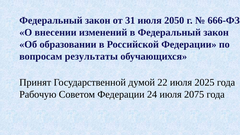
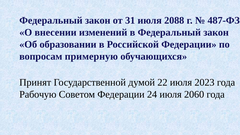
2050: 2050 -> 2088 (174, 20)
666-ФЗ: 666-ФЗ -> 487-ФЗ (224, 20)
результаты: результаты -> примерную (91, 56)
2025: 2025 -> 2023 (205, 82)
2075: 2075 -> 2060 (194, 94)
